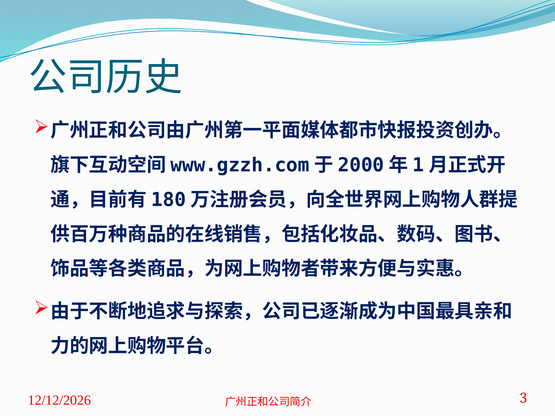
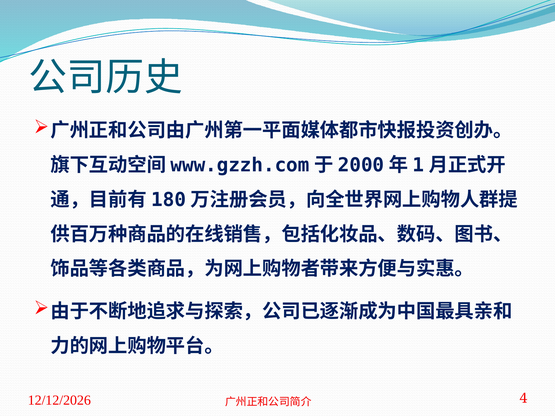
3: 3 -> 4 (523, 398)
